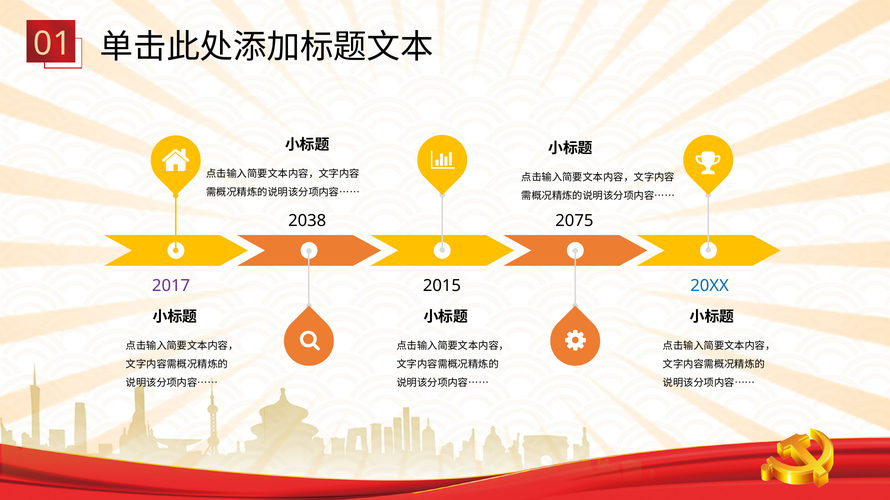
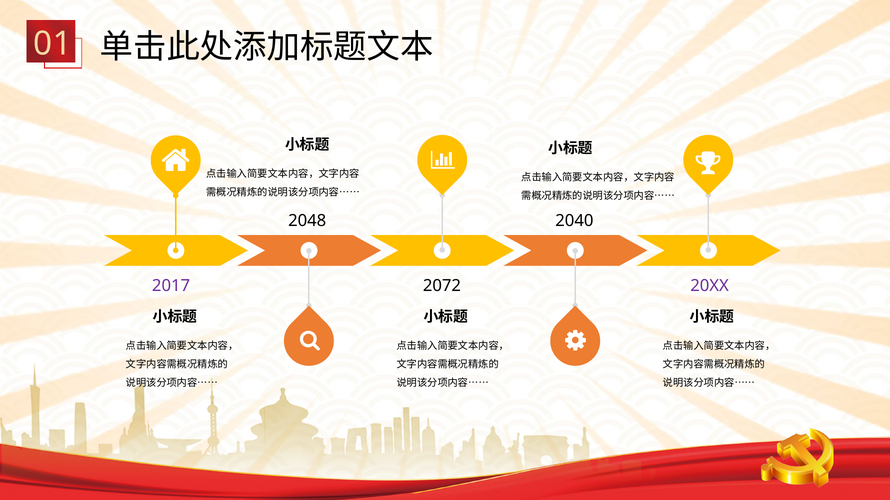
2038: 2038 -> 2048 (307, 221)
2075: 2075 -> 2040 (574, 221)
2015: 2015 -> 2072 (442, 286)
20XX colour: blue -> purple (710, 286)
